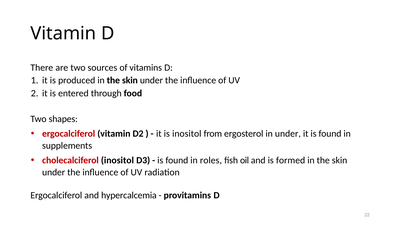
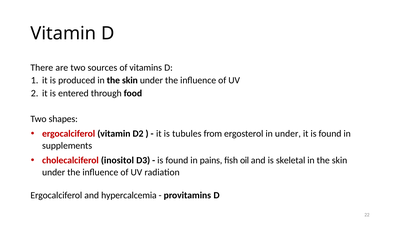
is inositol: inositol -> tubules (187, 134)
roles: roles -> pains (211, 160)
formed: formed -> skeletal (291, 160)
